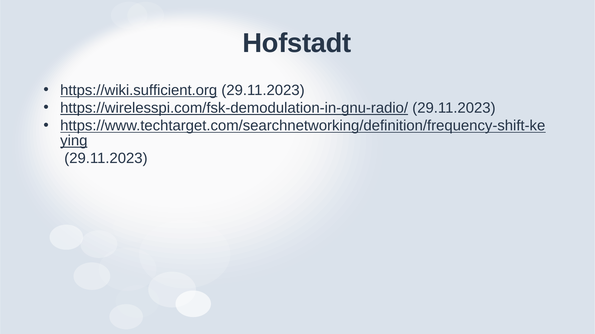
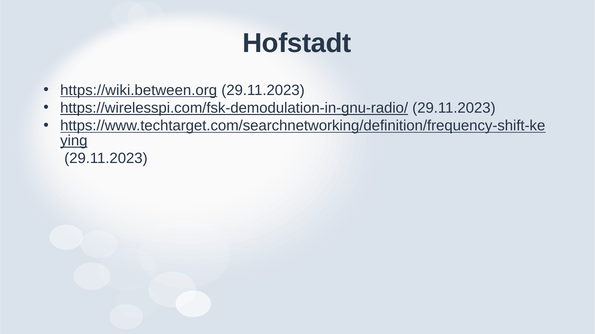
https://wiki.sufficient.org: https://wiki.sufficient.org -> https://wiki.between.org (139, 90)
